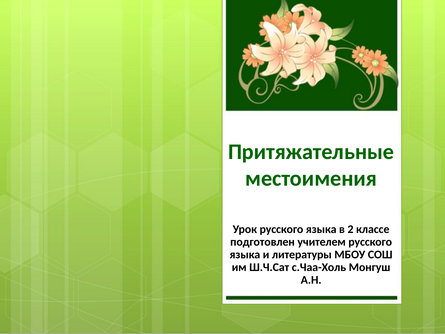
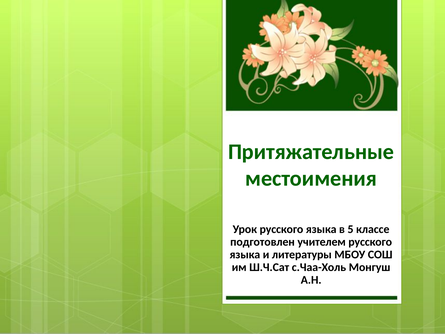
2: 2 -> 5 (350, 229)
